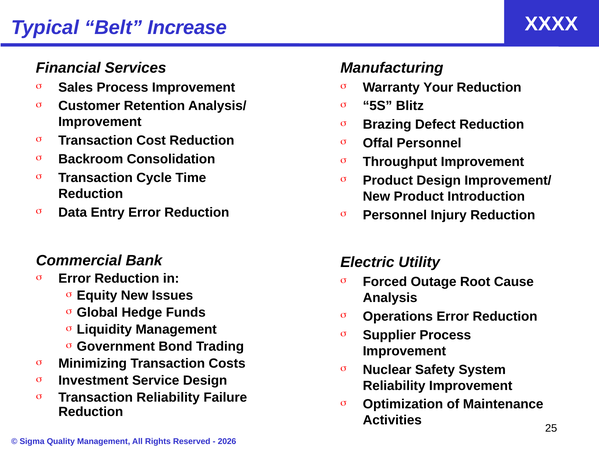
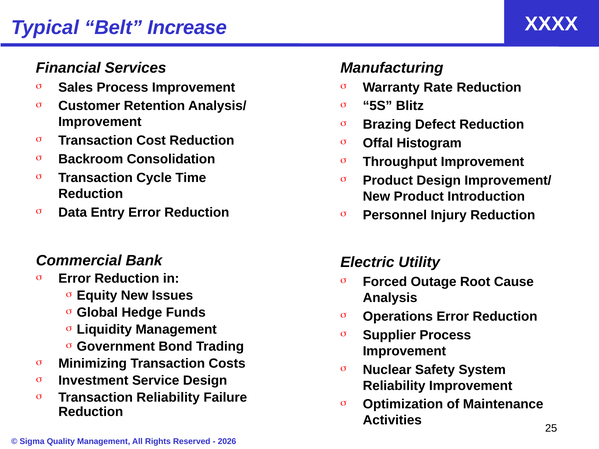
Your: Your -> Rate (438, 87)
Offal Personnel: Personnel -> Histogram (429, 143)
